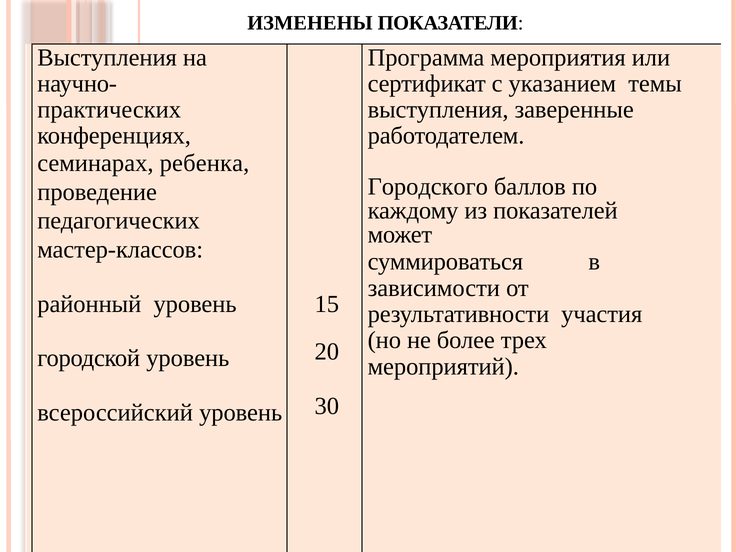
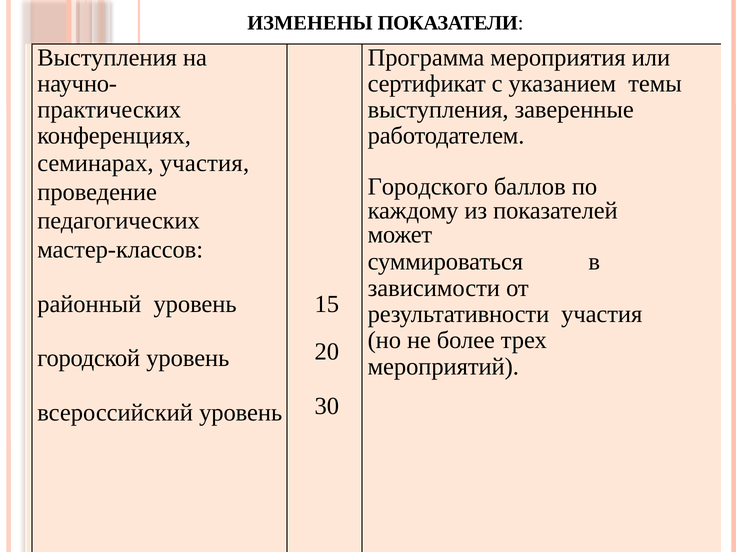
семинарах ребенка: ребенка -> участия (204, 163)
